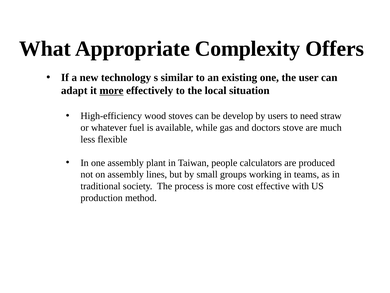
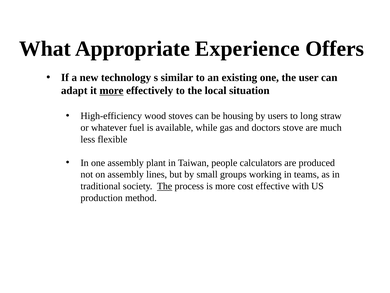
Complexity: Complexity -> Experience (247, 49)
develop: develop -> housing (238, 116)
need: need -> long (309, 116)
The underline: none -> present (165, 186)
